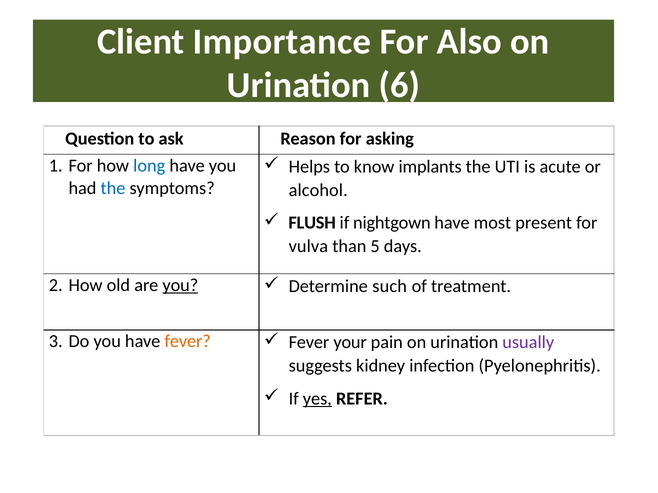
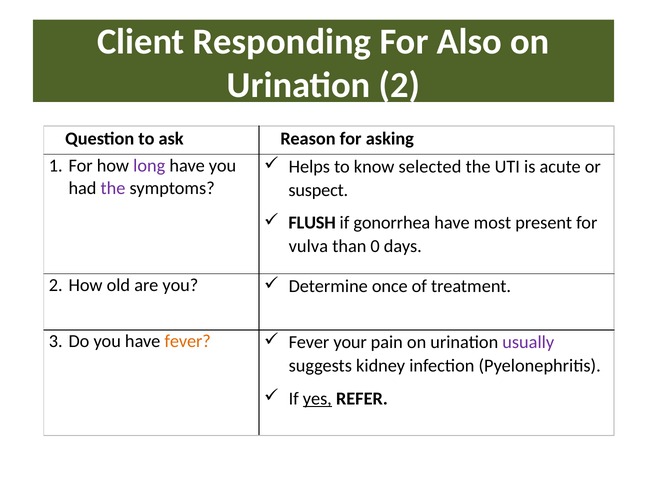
Importance: Importance -> Responding (282, 42)
Urination 6: 6 -> 2 (399, 85)
long colour: blue -> purple (149, 166)
implants: implants -> selected (430, 167)
the colour: blue -> purple (113, 188)
alcohol: alcohol -> suspect (318, 190)
nightgown: nightgown -> gonorrhea (392, 223)
5: 5 -> 0 (375, 247)
you underline: present -> none (180, 286)
such: such -> once (390, 287)
